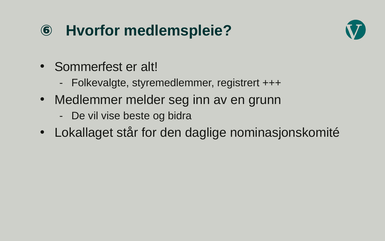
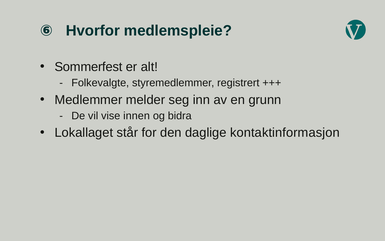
beste: beste -> innen (137, 116)
nominasjonskomité: nominasjonskomité -> kontaktinformasjon (285, 133)
